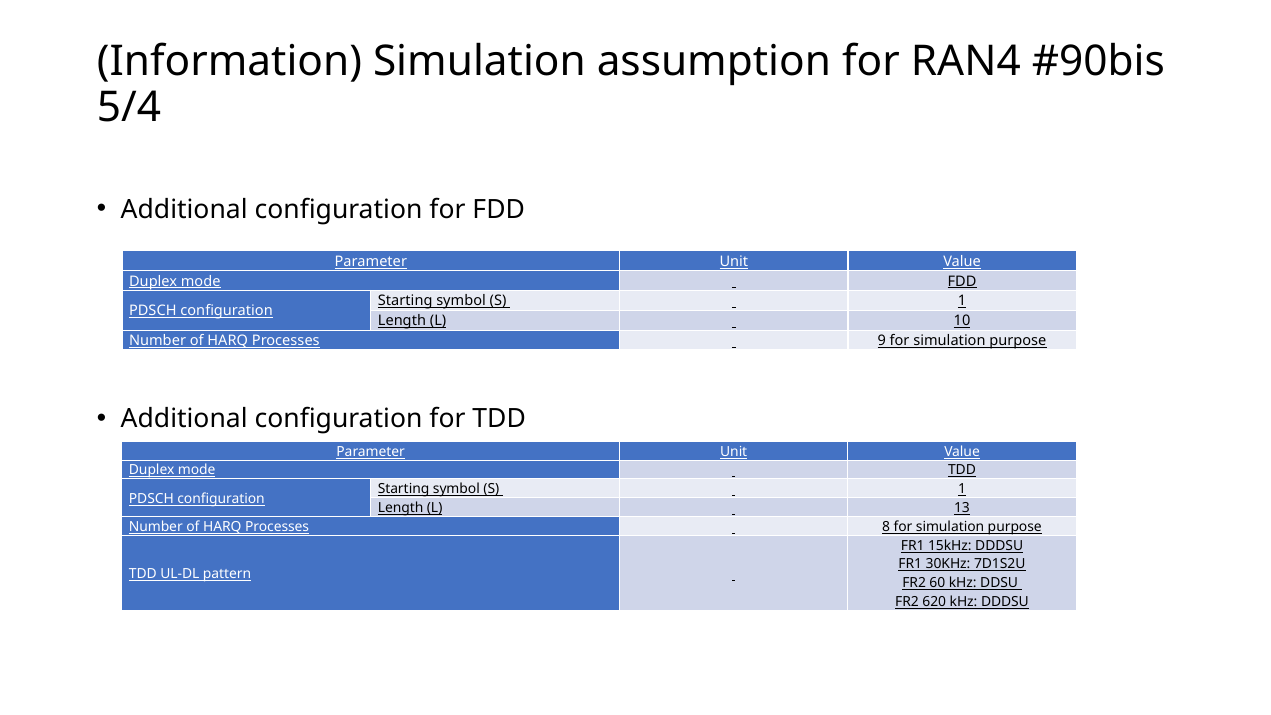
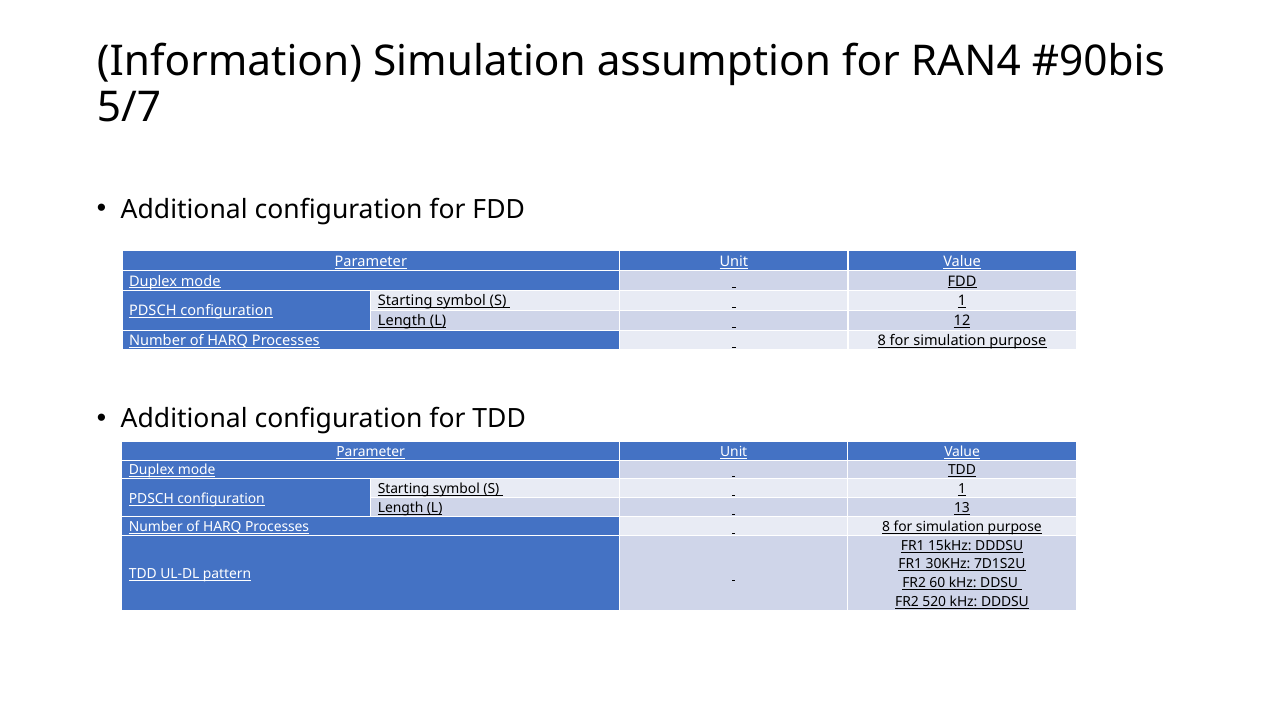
5/4: 5/4 -> 5/7 (129, 107)
10: 10 -> 12 (962, 321)
9: 9 -> 8 (882, 341)
620: 620 -> 520 (934, 602)
